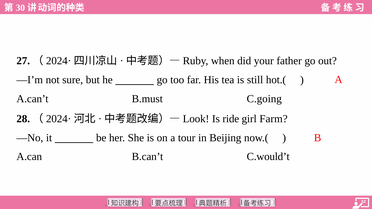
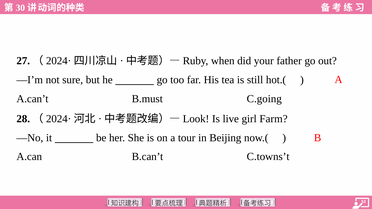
ride: ride -> live (231, 119)
C.would’t: C.would’t -> C.towns’t (268, 157)
